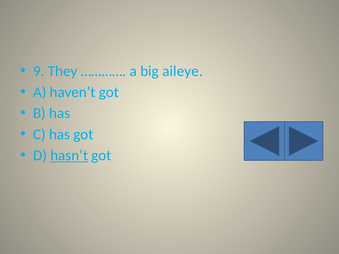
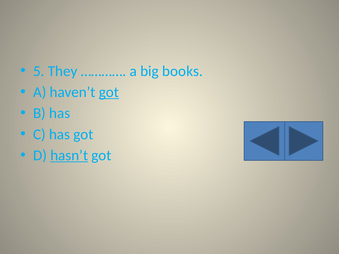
9: 9 -> 5 (39, 71)
aileye: aileye -> books (183, 71)
got underline: none -> present (109, 92)
